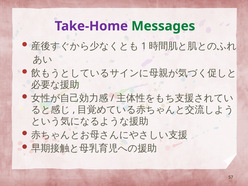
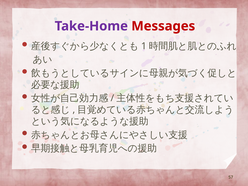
Messages colour: green -> red (163, 26)
